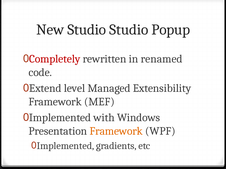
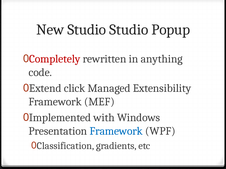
renamed: renamed -> anything (162, 59)
level: level -> click (75, 88)
Framework colour: orange -> blue (116, 131)
Implemented: Implemented -> Classification (65, 146)
